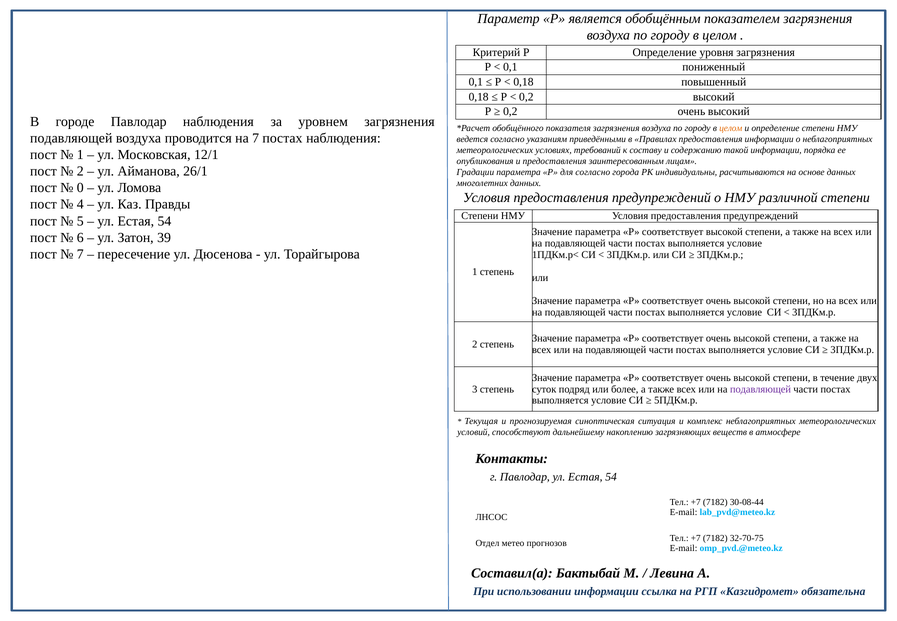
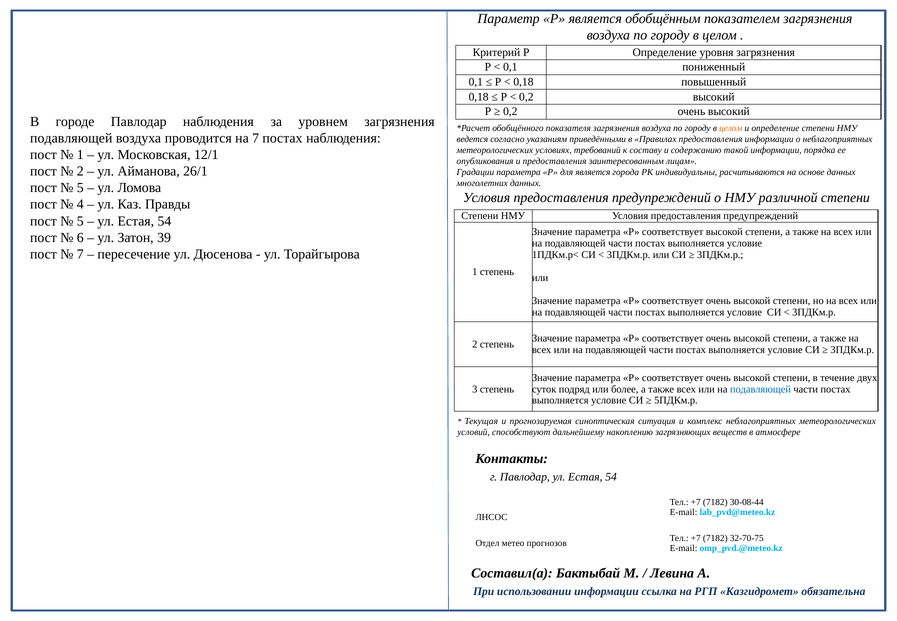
для согласно: согласно -> является (593, 172)
0: 0 -> 5 (80, 188)
подавляющей colour: purple -> blue (761, 389)
